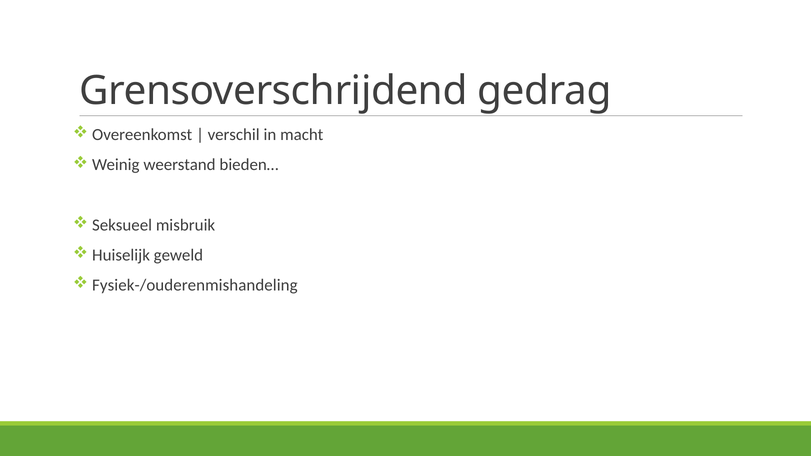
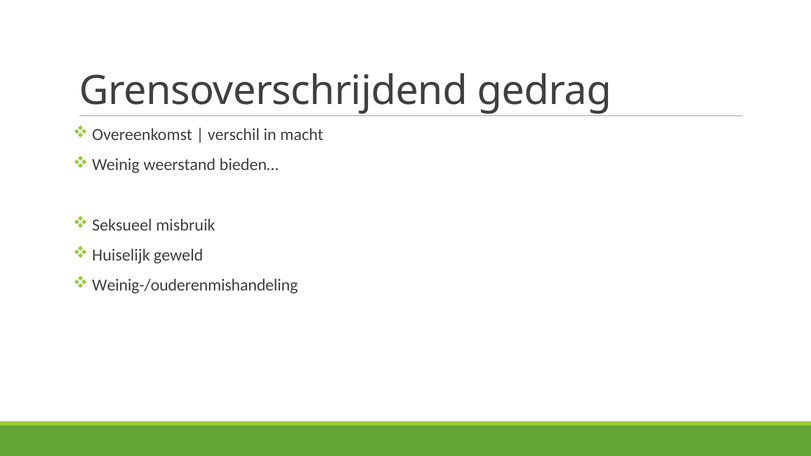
Fysiek-/ouderenmishandeling: Fysiek-/ouderenmishandeling -> Weinig-/ouderenmishandeling (195, 285)
